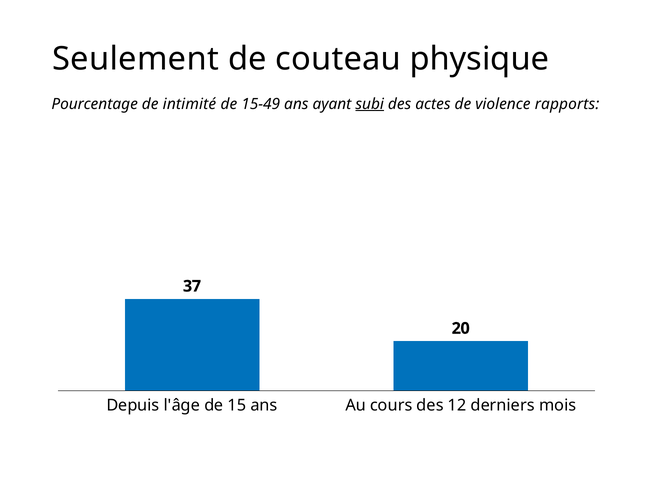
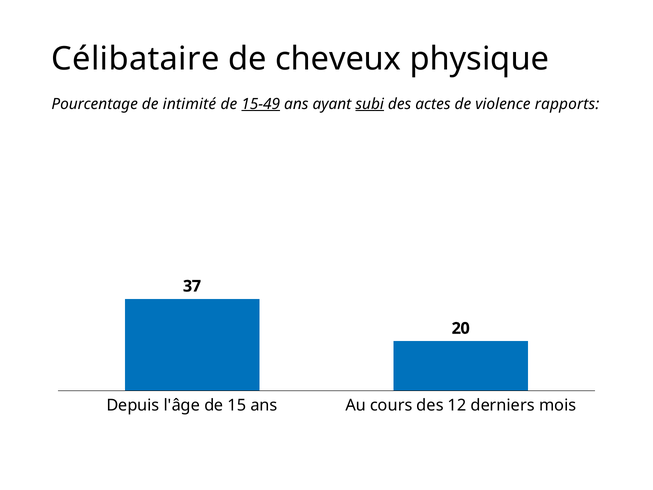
Seulement: Seulement -> Célibataire (135, 59)
couteau: couteau -> cheveux (338, 59)
15-49 underline: none -> present (261, 104)
